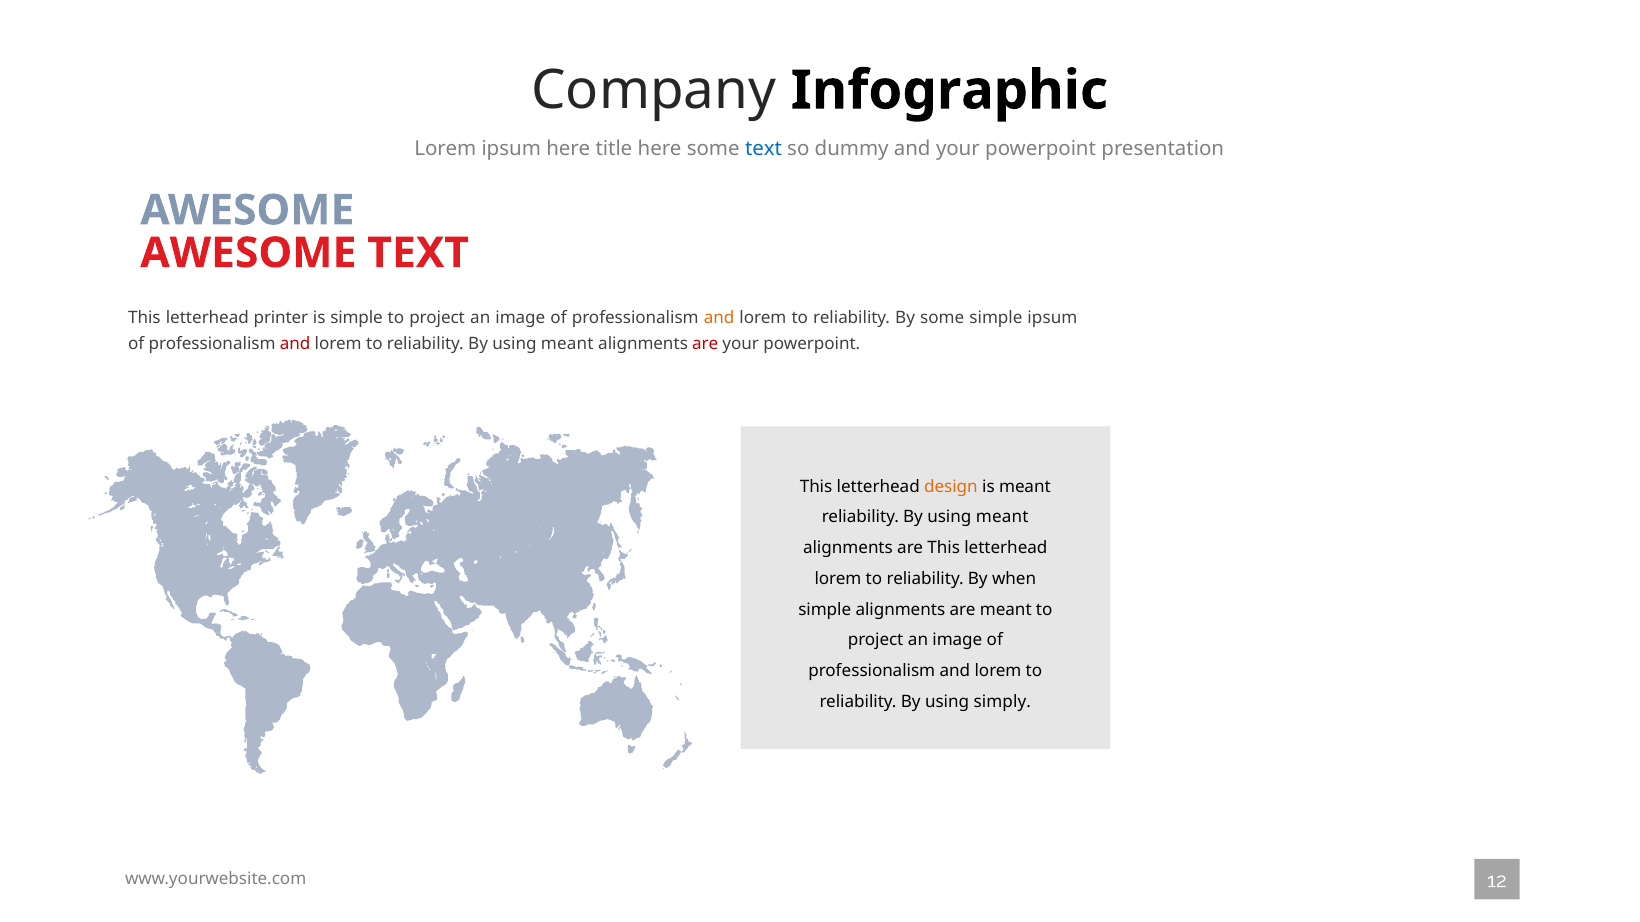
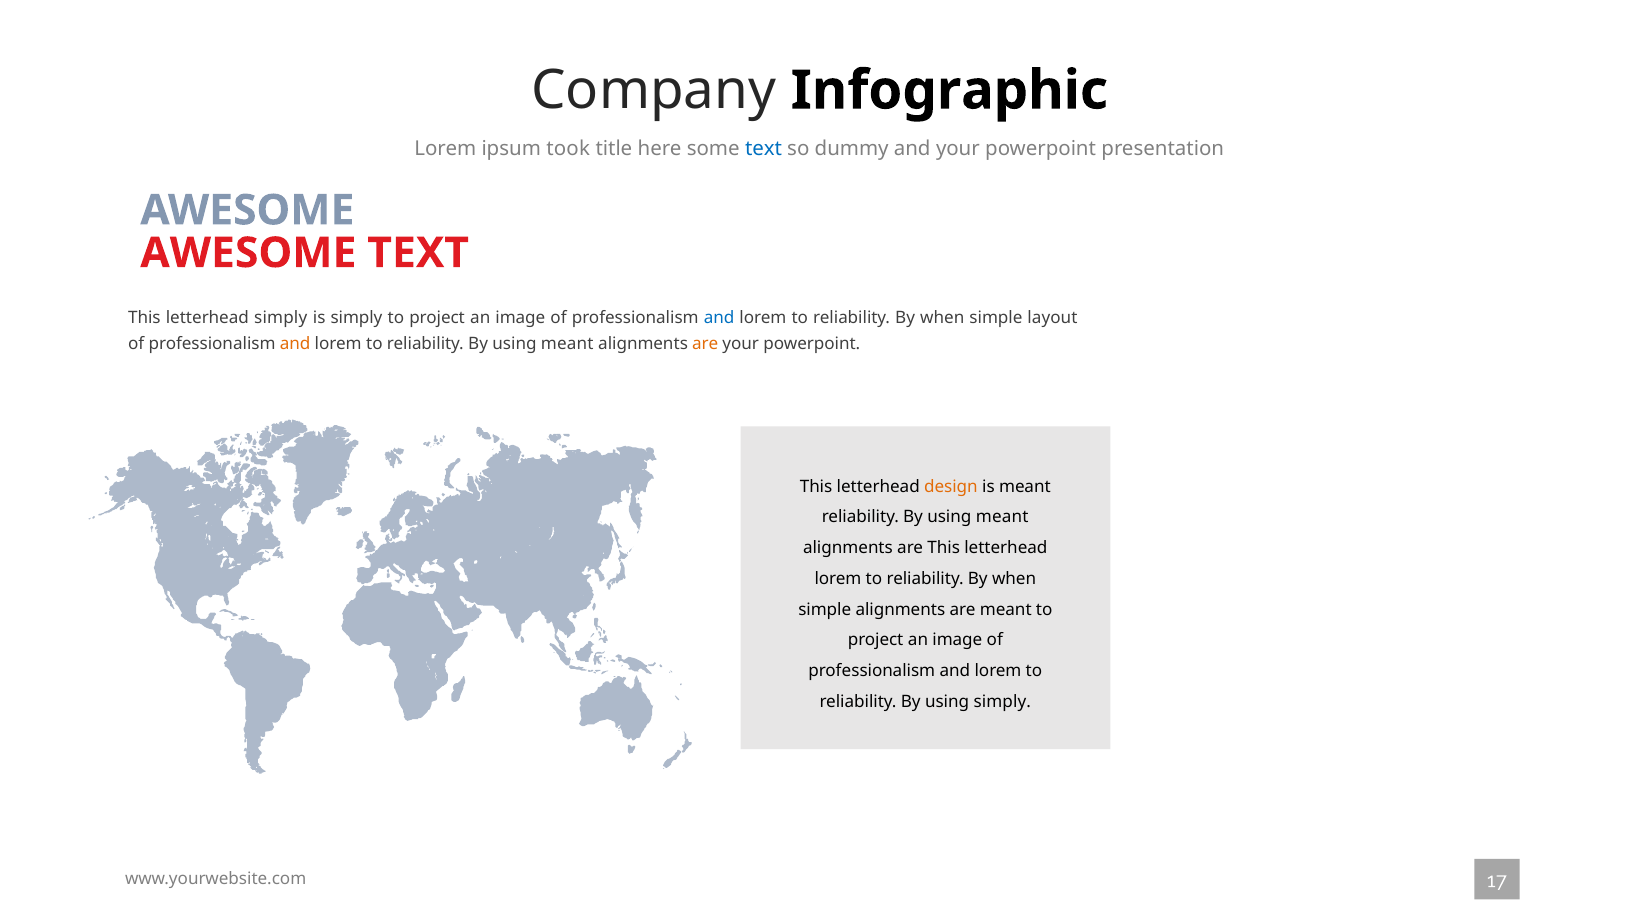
ipsum here: here -> took (568, 149)
letterhead printer: printer -> simply (281, 318)
is simple: simple -> simply (357, 318)
and colour: orange -> blue (719, 318)
some: some -> when (942, 318)
simple ipsum: ipsum -> layout (1052, 318)
and colour: red -> orange (295, 344)
are colour: red -> orange (705, 344)
12: 12 -> 17 (1497, 881)
